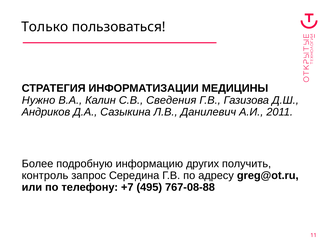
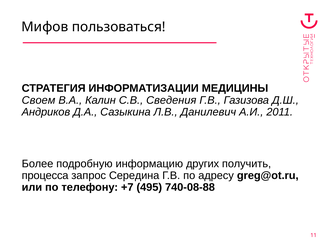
Только: Только -> Мифов (45, 27)
Нужно: Нужно -> Своем (39, 100)
контроль: контроль -> процесса (45, 176)
767-08-88: 767-08-88 -> 740-08-88 (190, 187)
